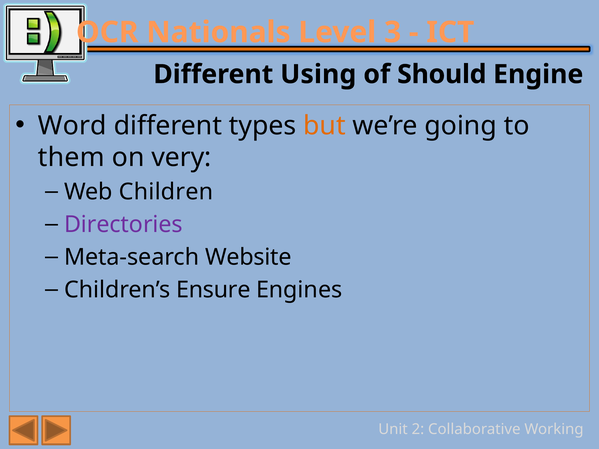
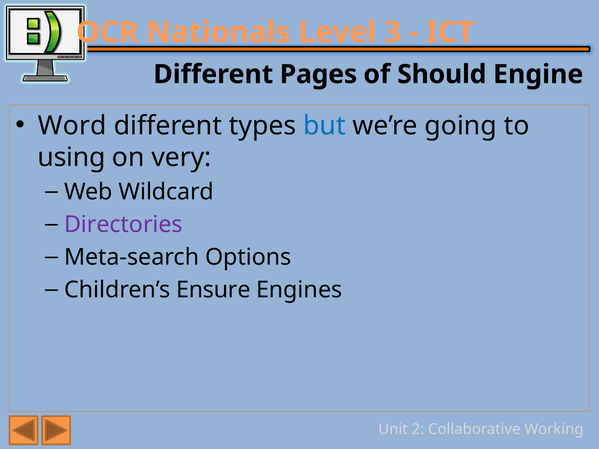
Using: Using -> Pages (318, 74)
but colour: orange -> blue (324, 126)
them: them -> using (72, 158)
Children: Children -> Wildcard (166, 192)
Website: Website -> Options (248, 257)
